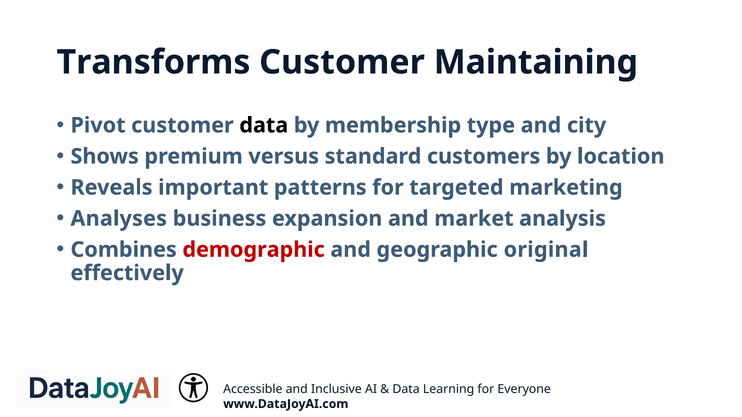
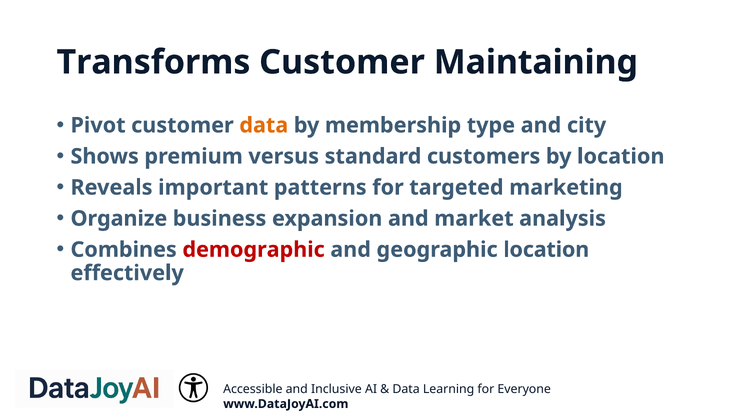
data colour: black -> orange (264, 125)
Analyses: Analyses -> Organize (119, 219)
geographic original: original -> location (546, 250)
